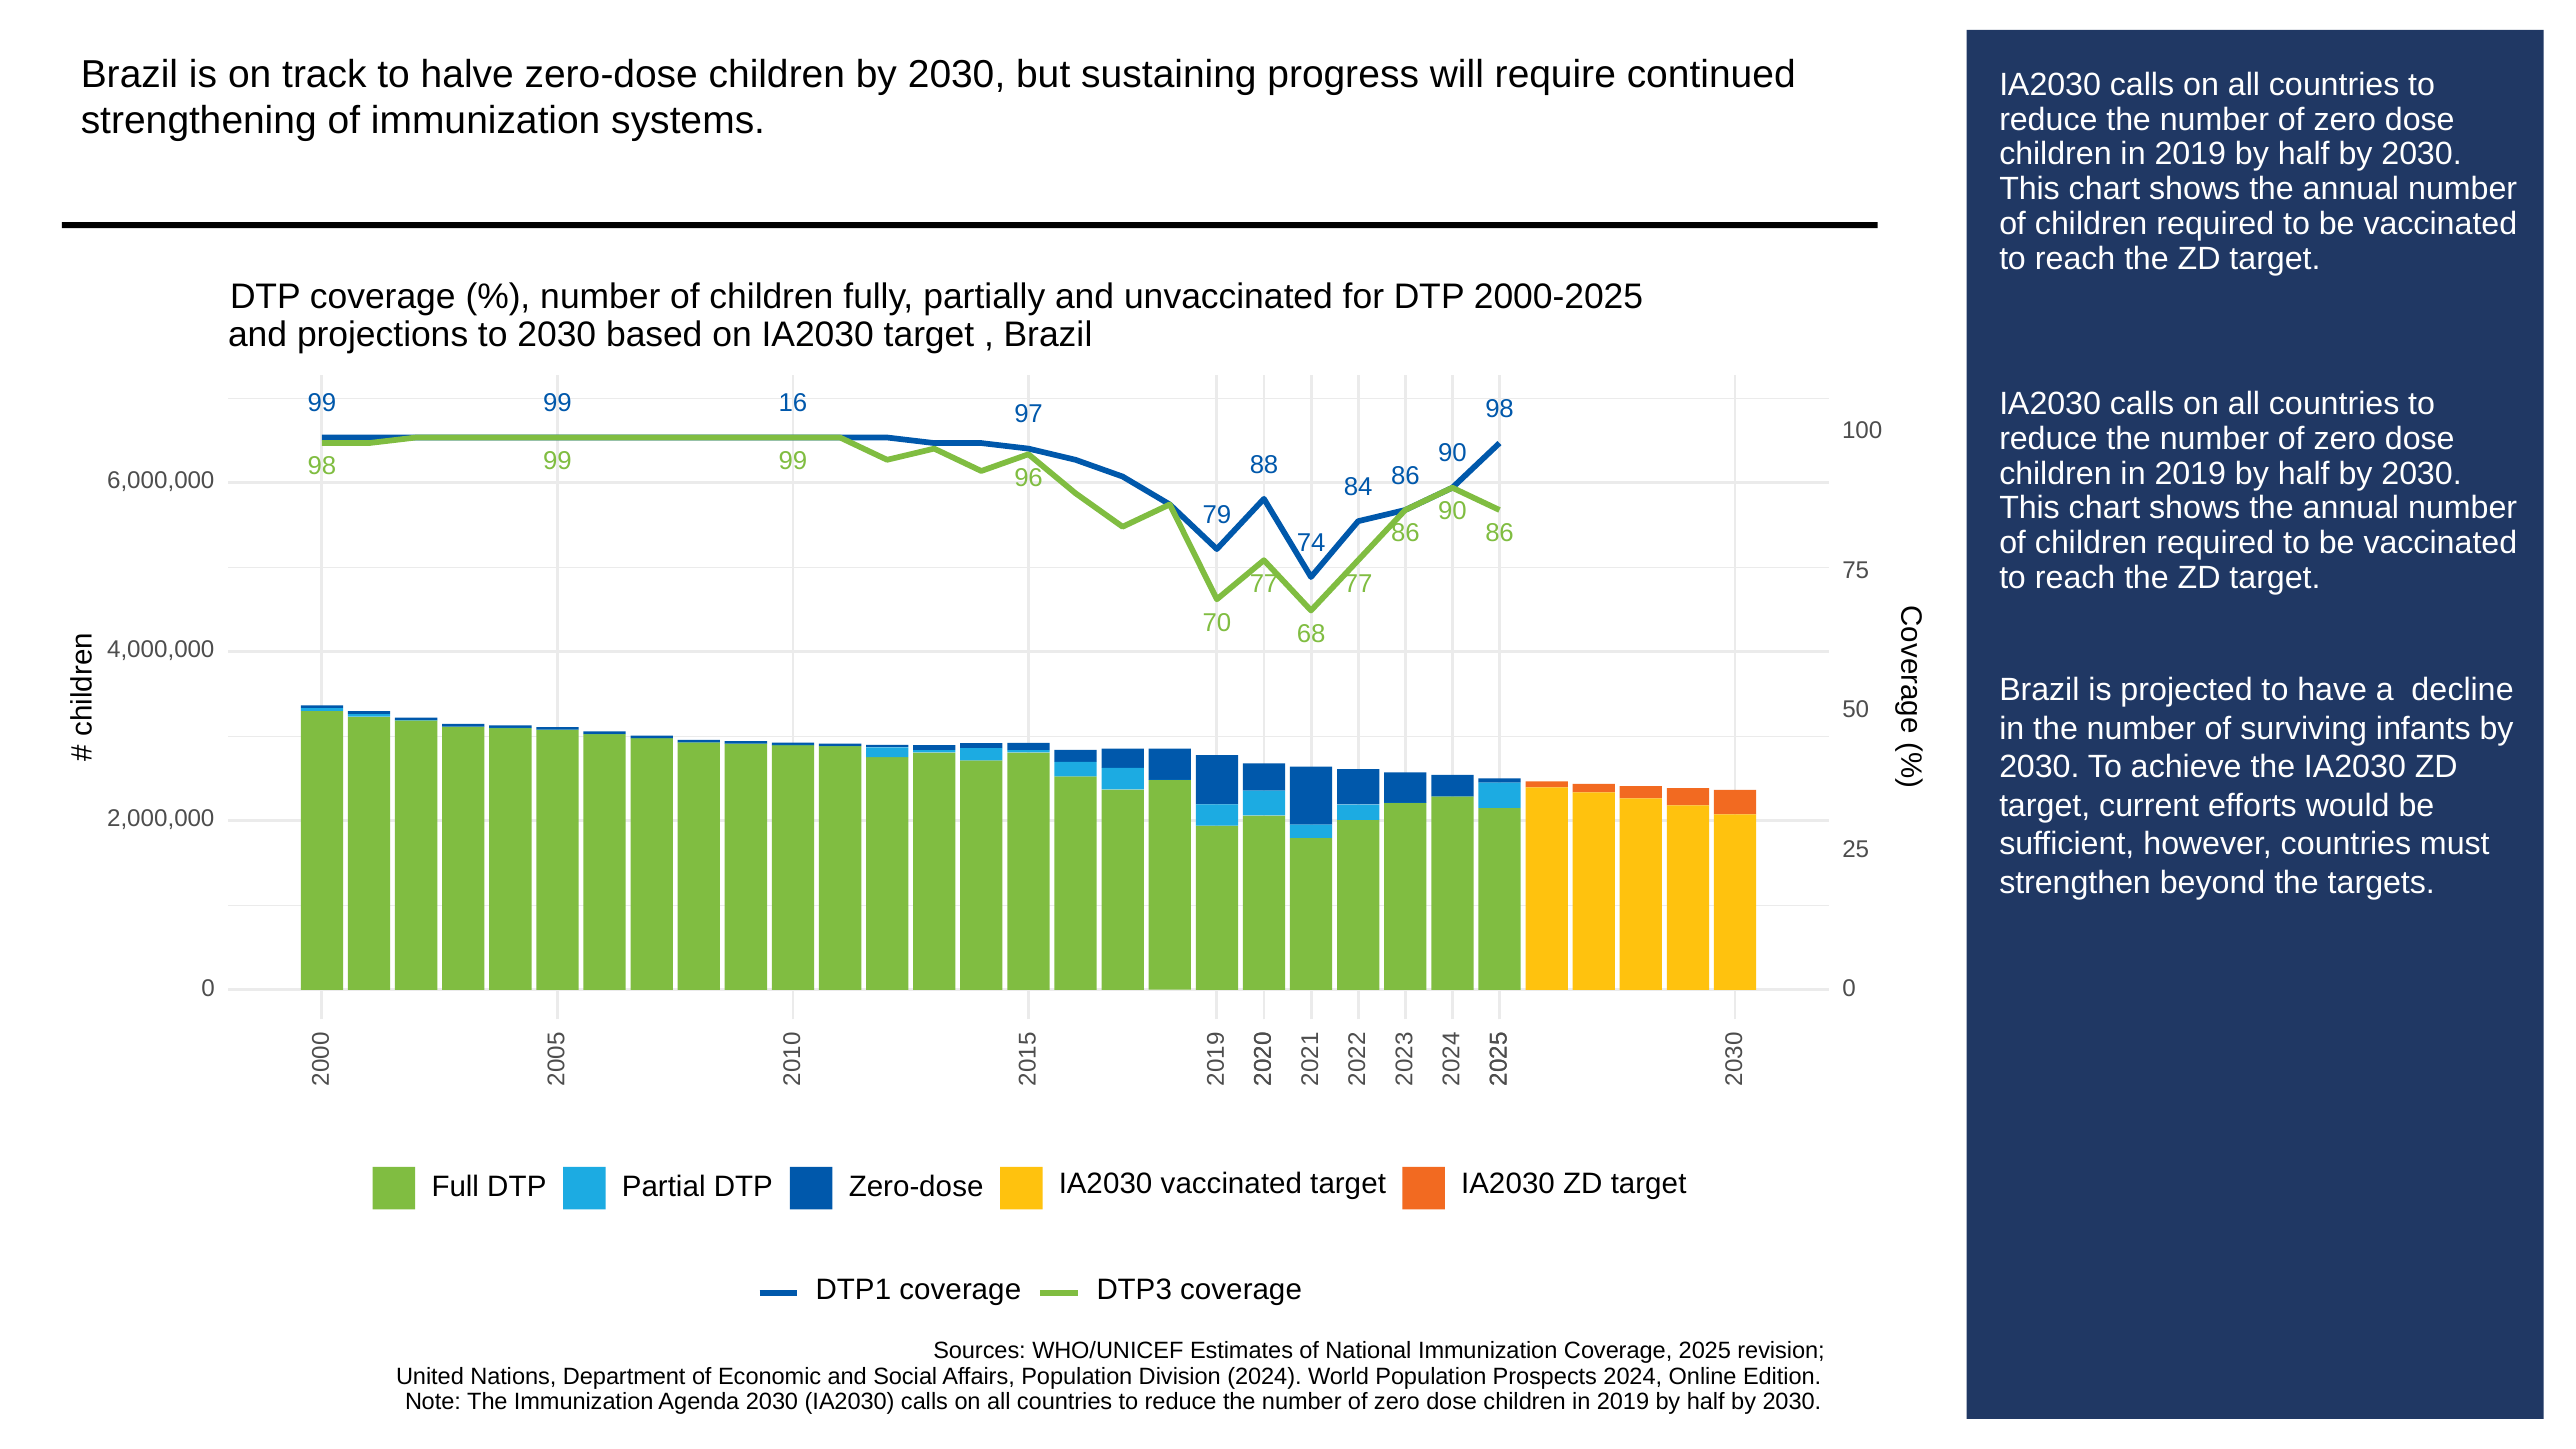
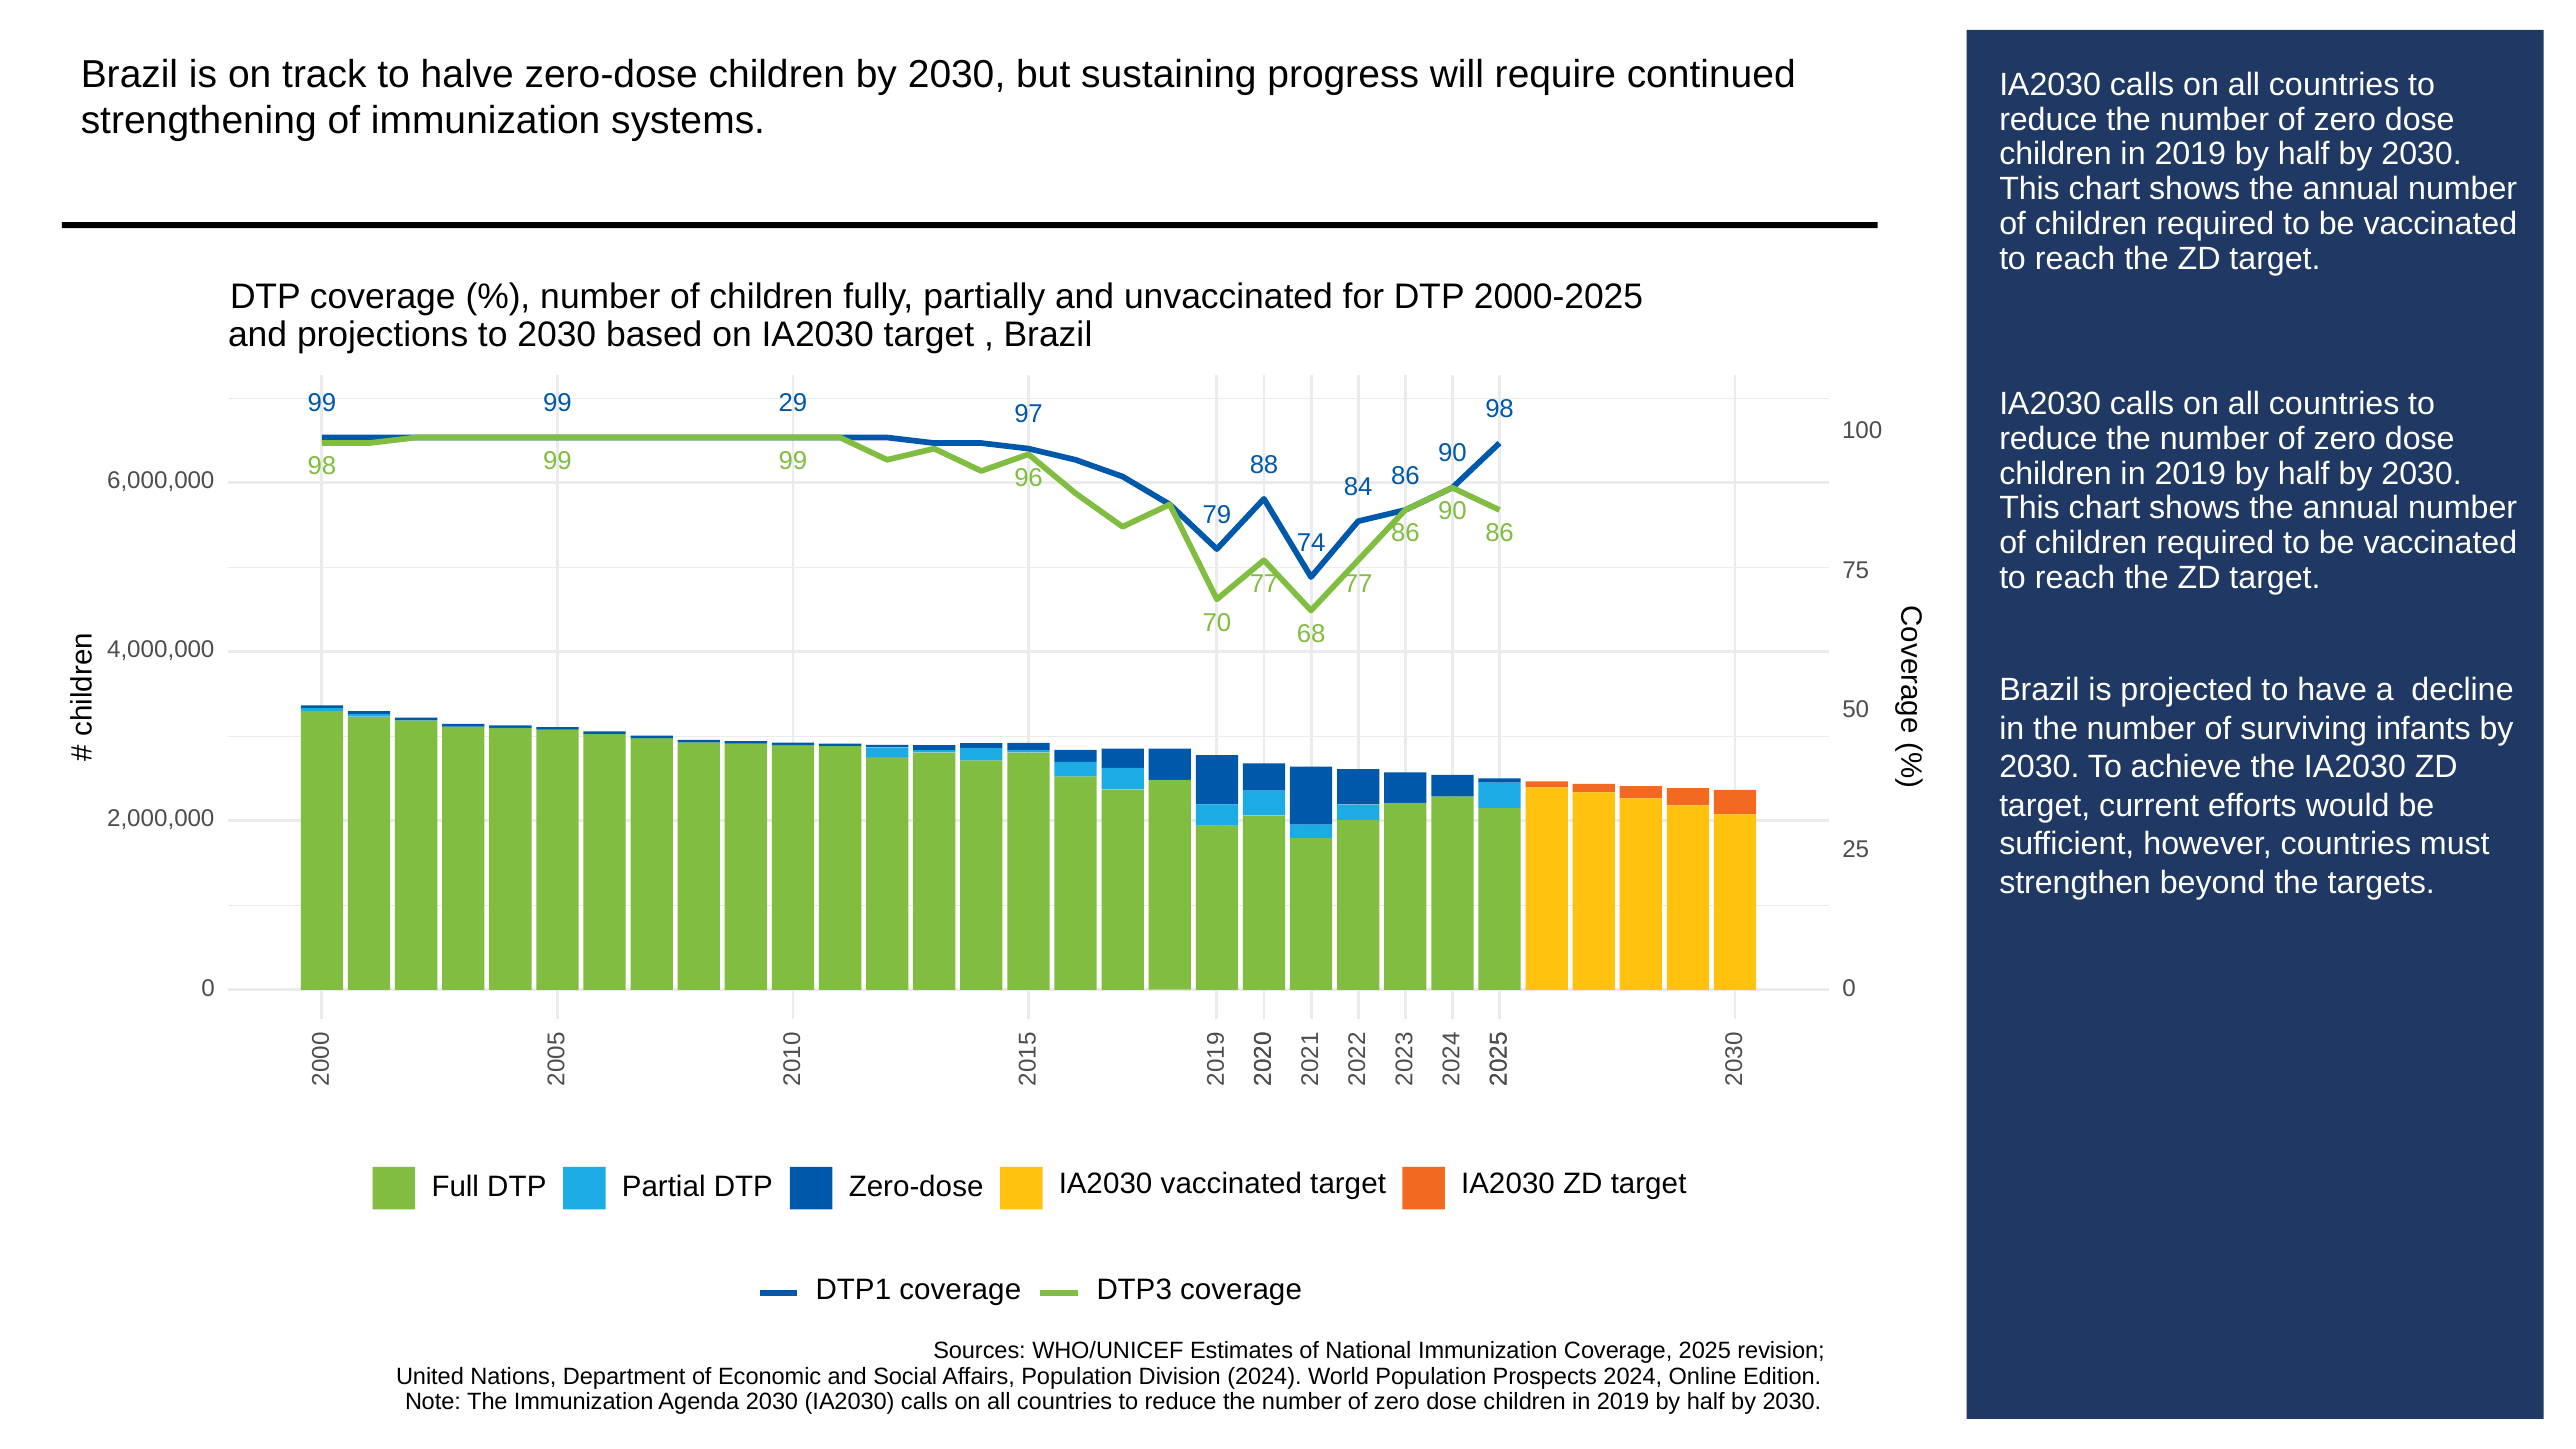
16: 16 -> 29 (793, 403)
